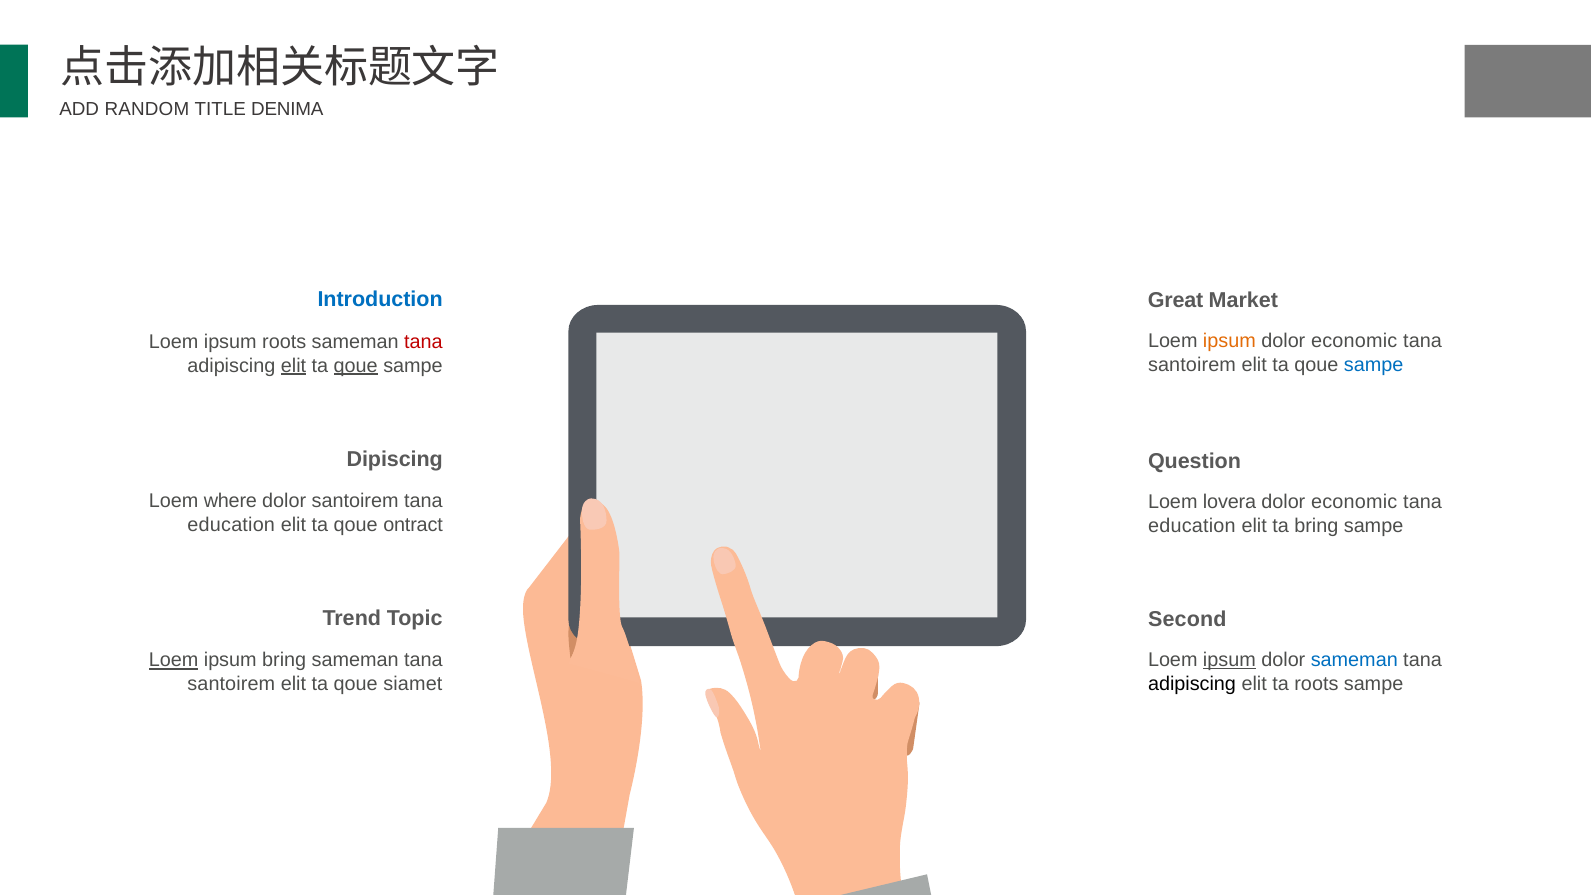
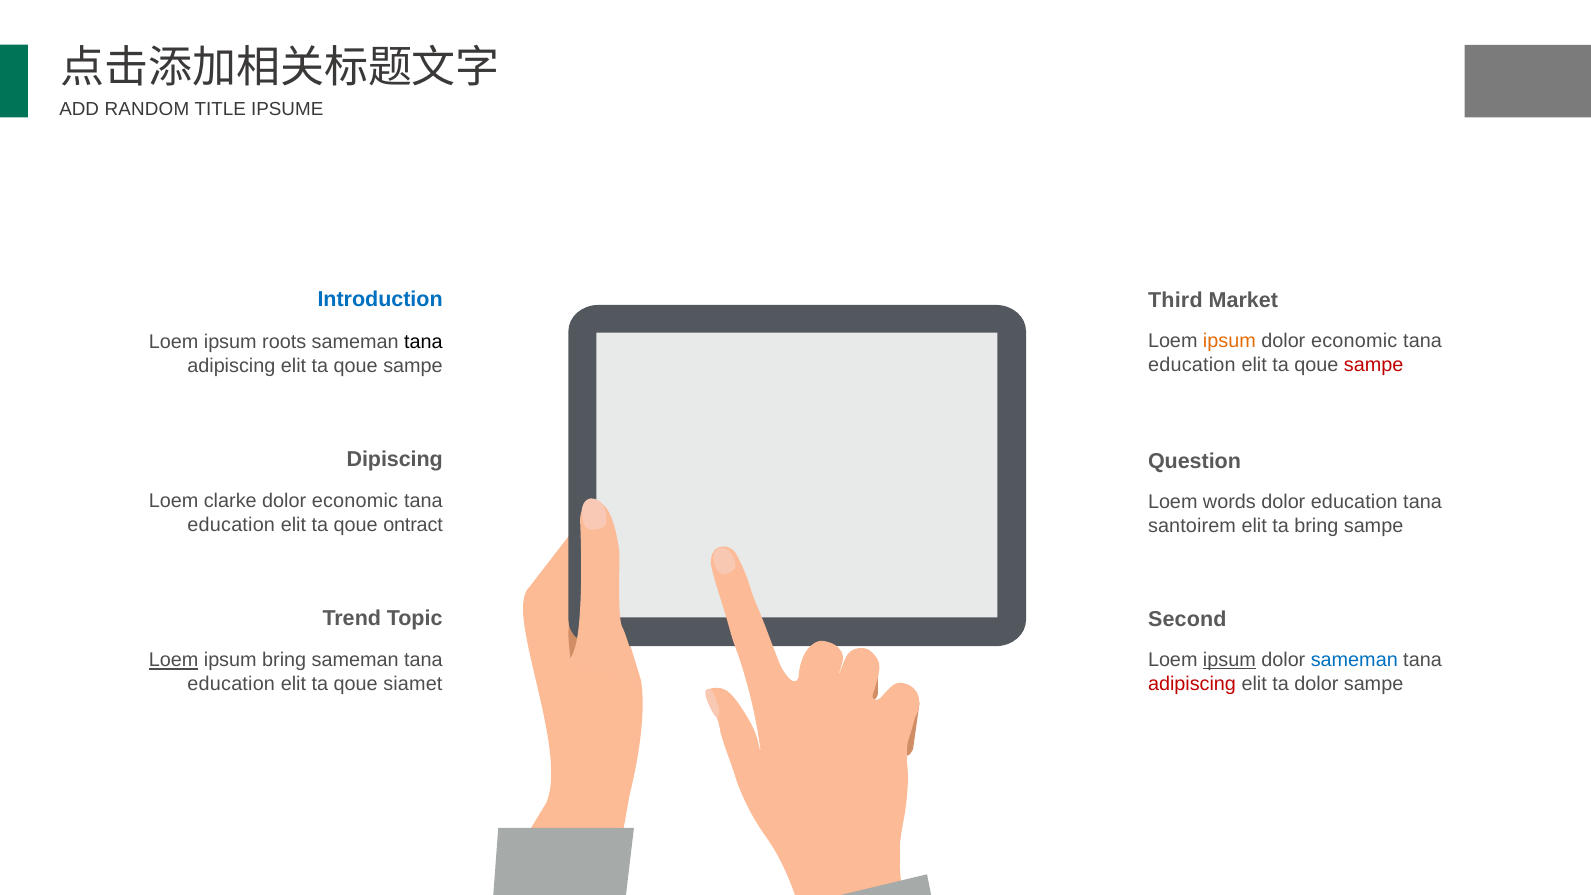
DENIMA: DENIMA -> IPSUME (287, 109)
Great: Great -> Third (1175, 301)
tana colour: red -> black (423, 342)
santoirem: santoirem -> education (1192, 365)
sampe colour: blue -> red (1374, 365)
elit underline: present -> none (294, 366)
qoue underline: present -> none (356, 366)
where: where -> clarke (230, 501)
santoirem: santoirem -> economic (355, 501)
lovera: lovera -> words (1229, 502)
economic: economic -> education (1354, 502)
education: education -> santoirem (1192, 525)
adipiscing colour: black -> red (1192, 684)
ta roots: roots -> dolor (1316, 684)
santoirem: santoirem -> education (231, 684)
